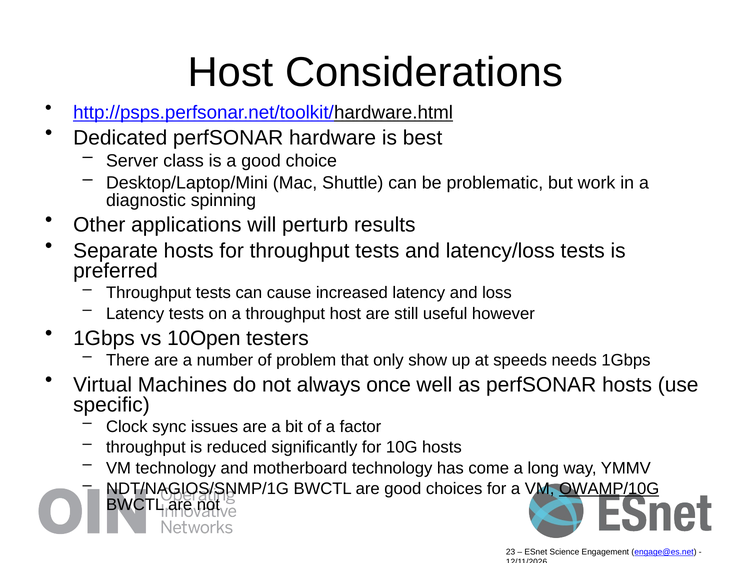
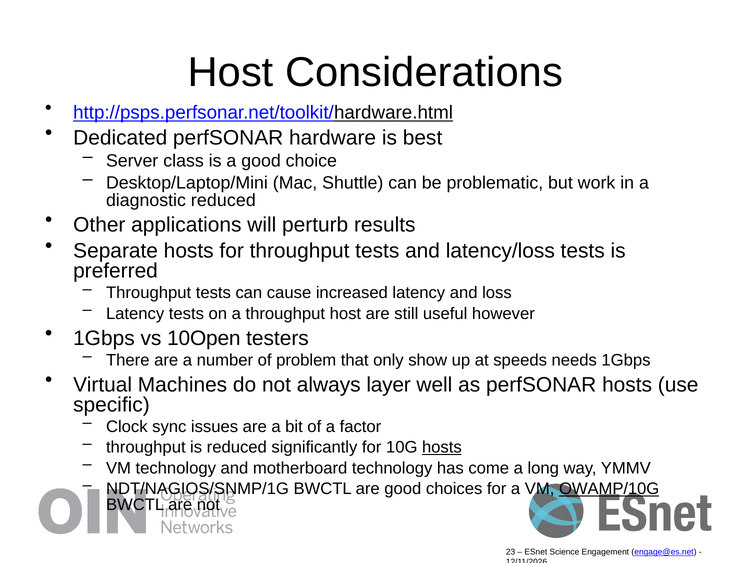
diagnostic spinning: spinning -> reduced (223, 200)
once: once -> layer (389, 385)
hosts underline: none -> present (442, 448)
